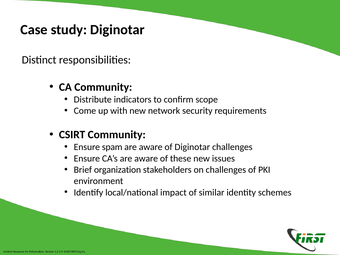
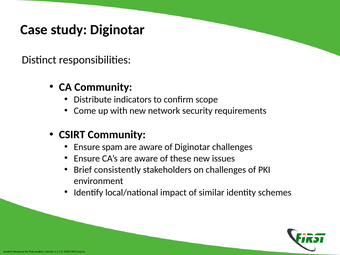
organization: organization -> consistently (117, 170)
